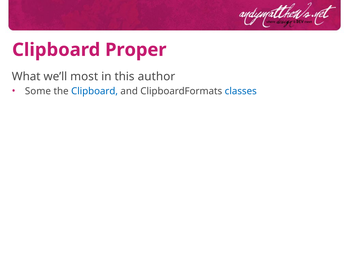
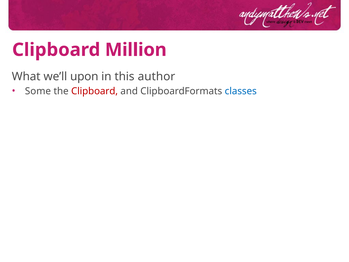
Proper: Proper -> Million (136, 50)
most: most -> upon (84, 76)
Clipboard colour: blue -> red (95, 91)
